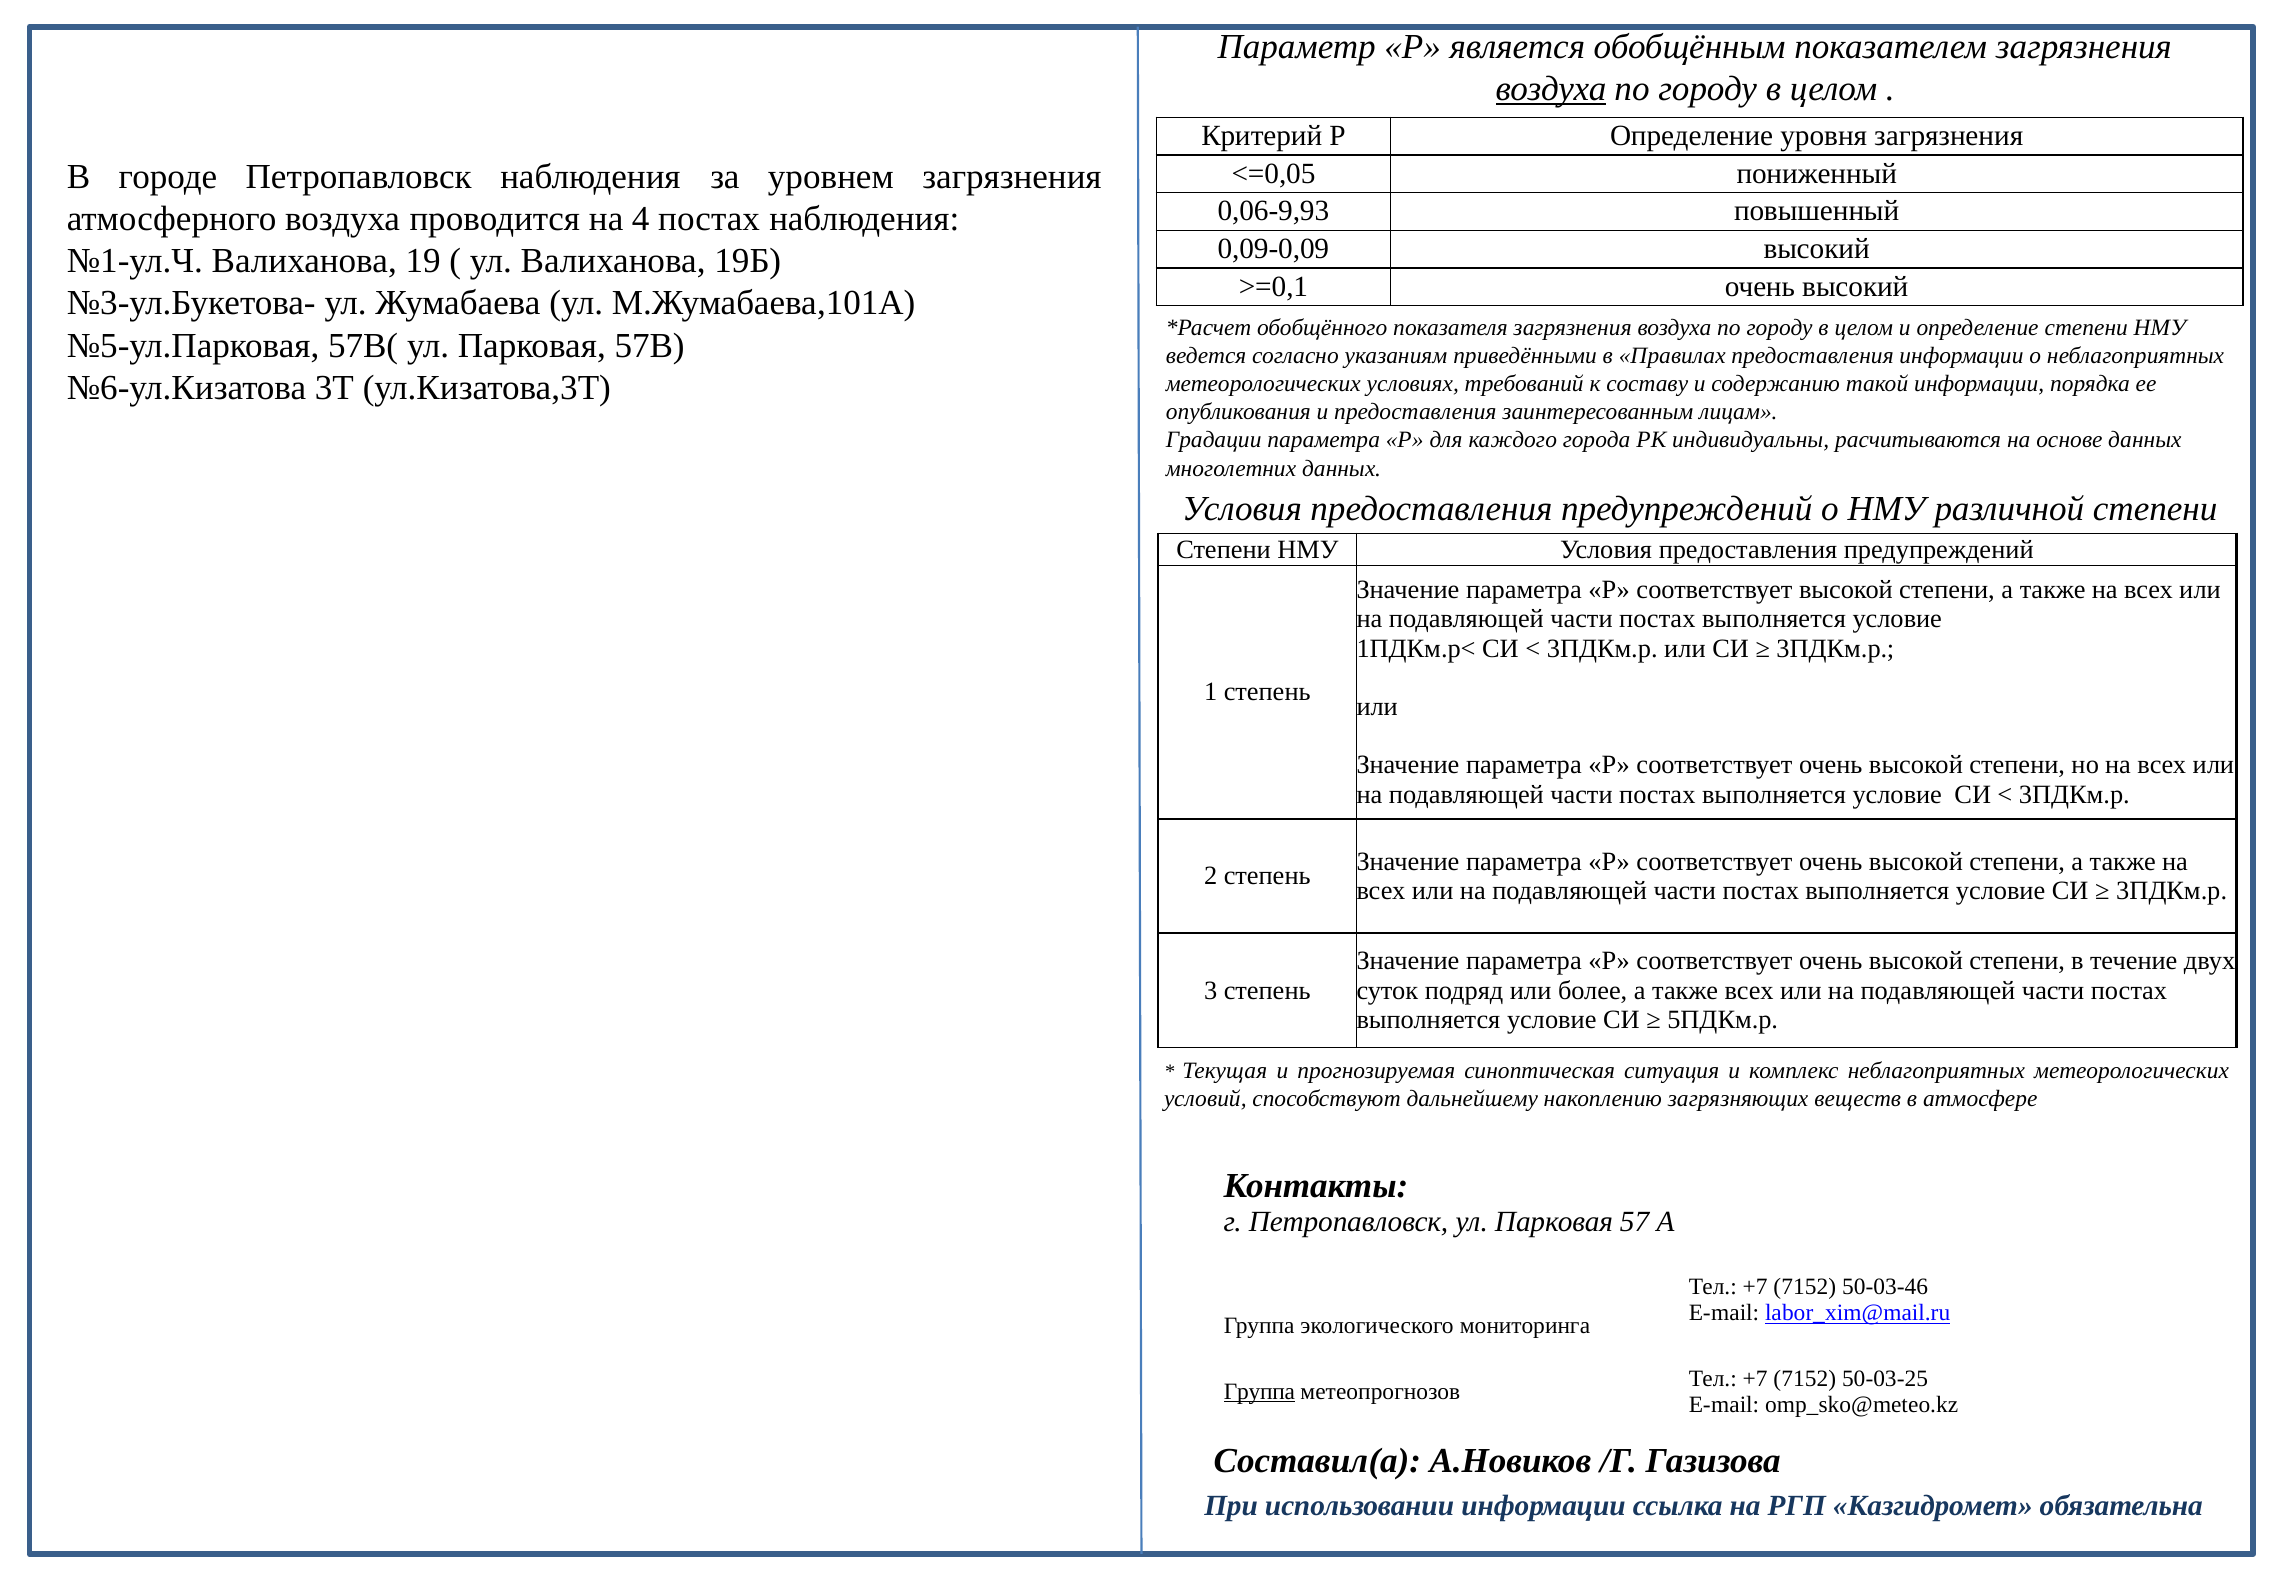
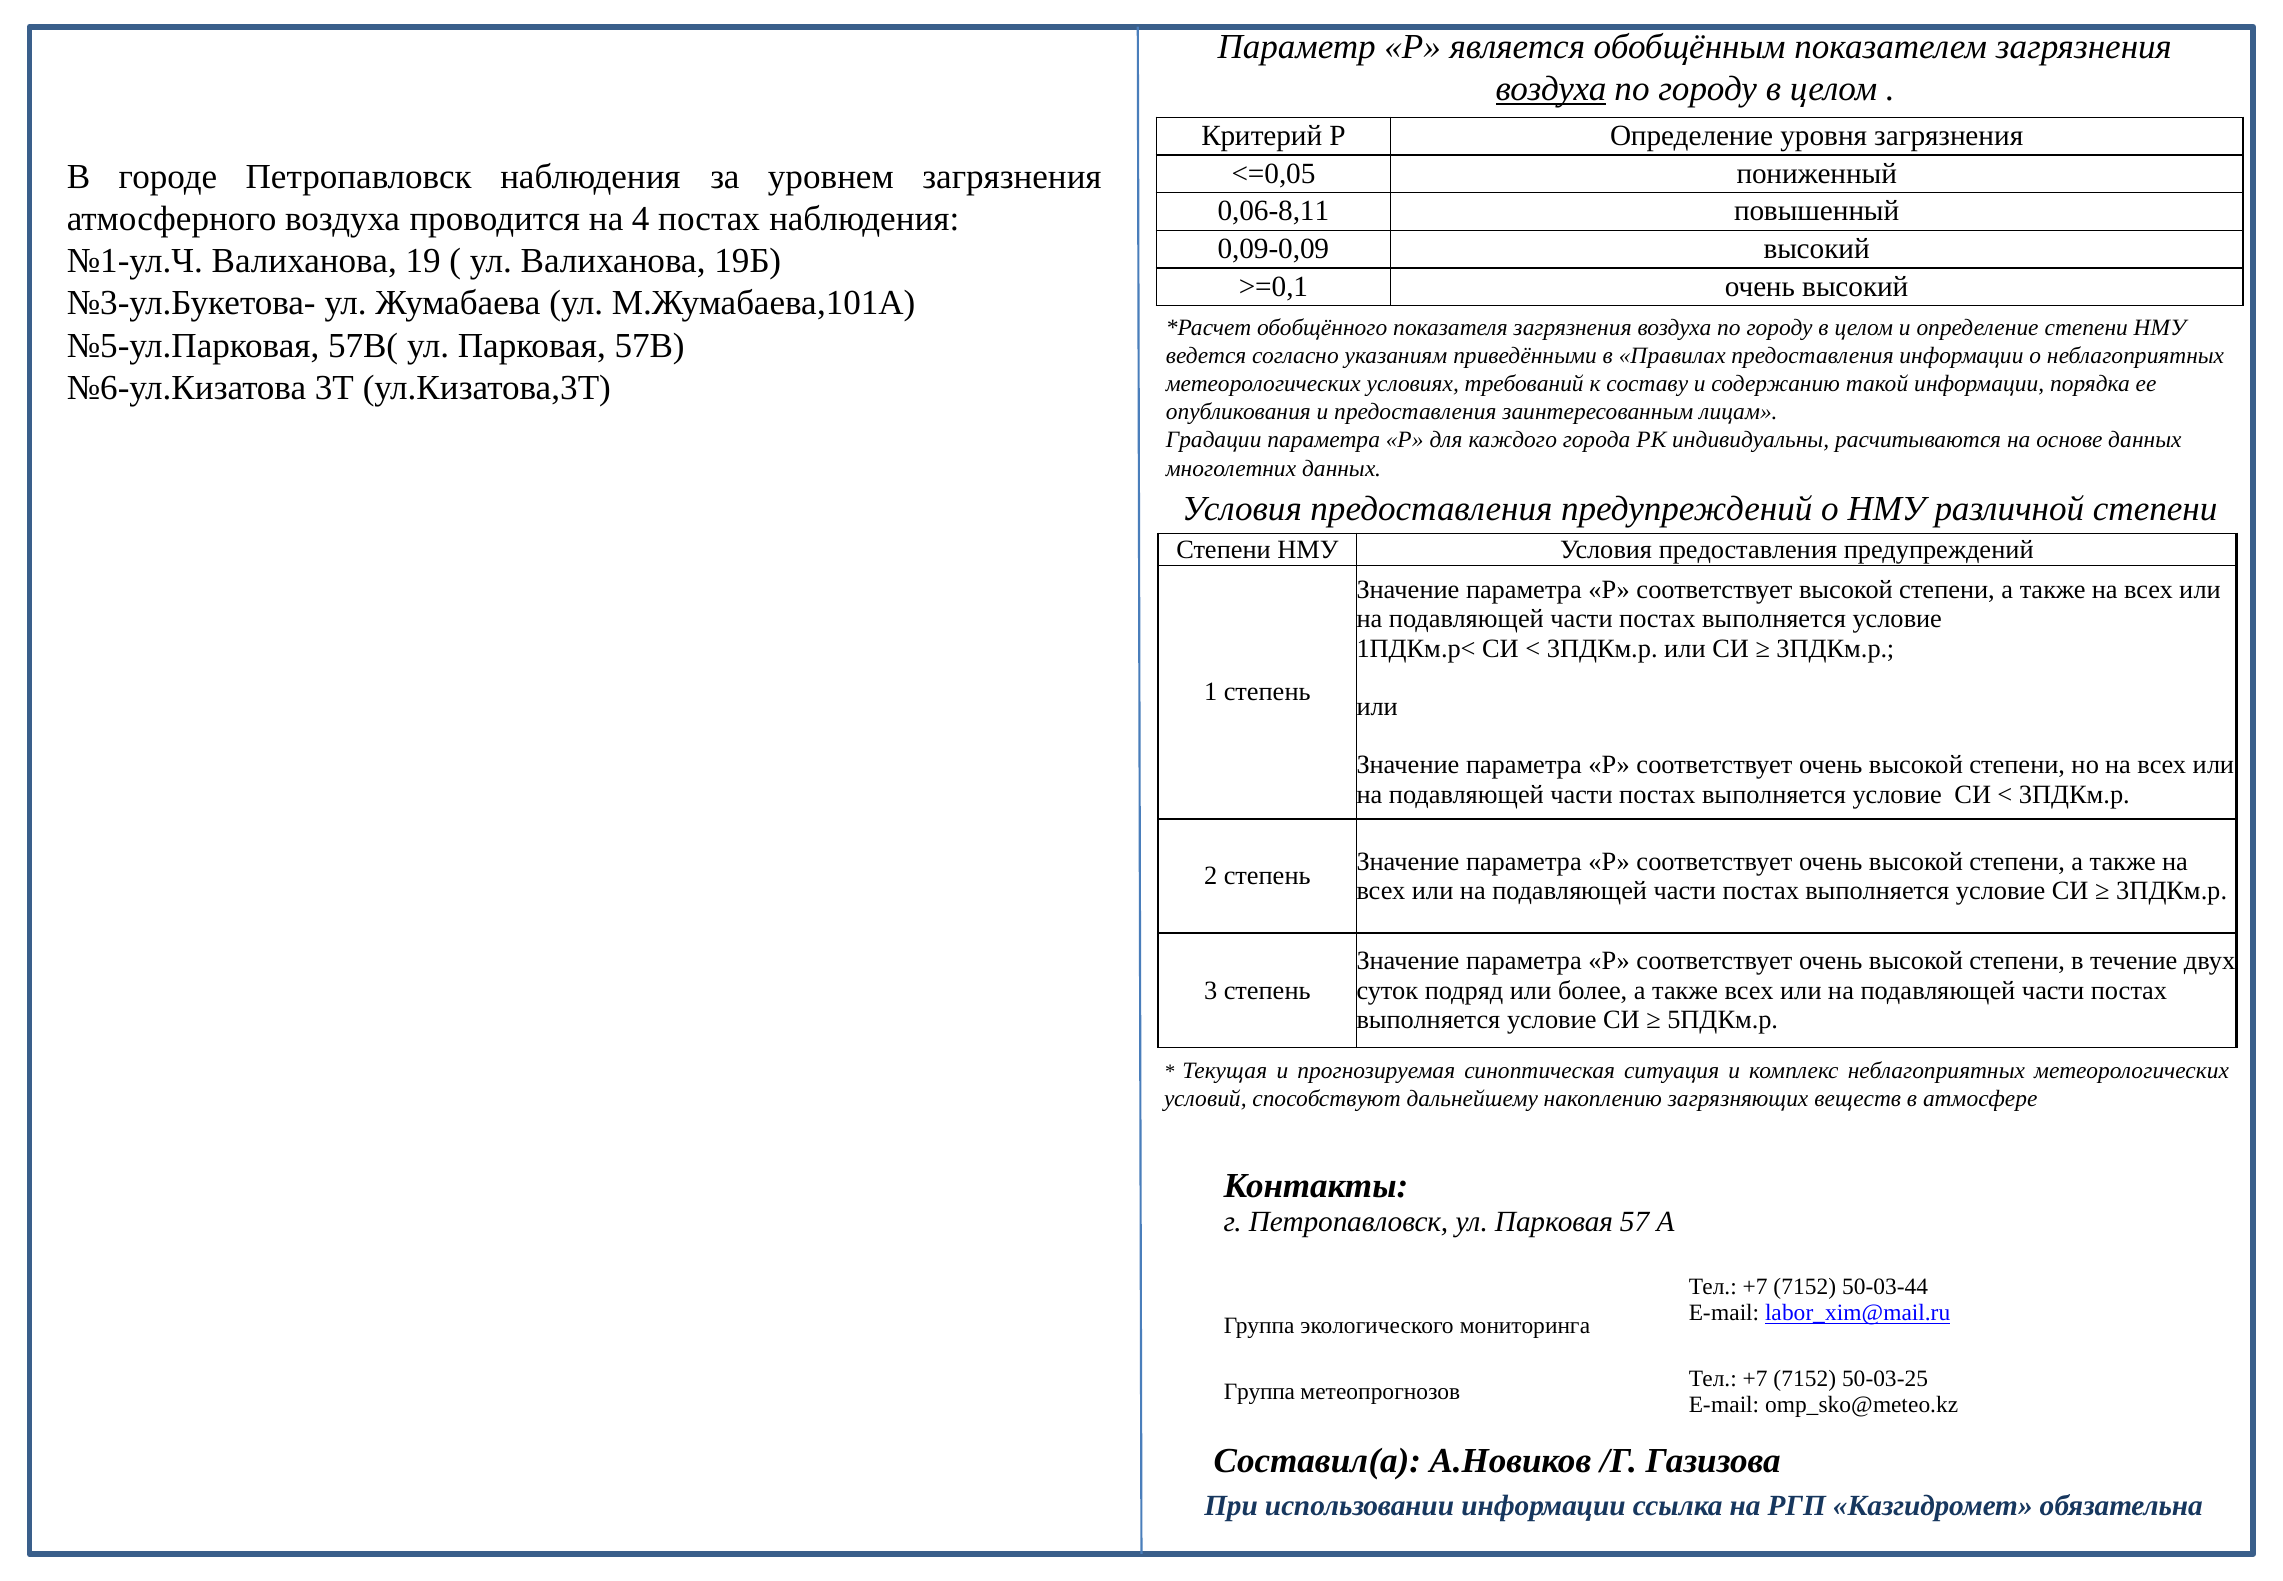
0,06-9,93: 0,06-9,93 -> 0,06-8,11 (1273, 211)
50-03-46: 50-03-46 -> 50-03-44 (1885, 1287)
Группа underline: present -> none (1259, 1391)
